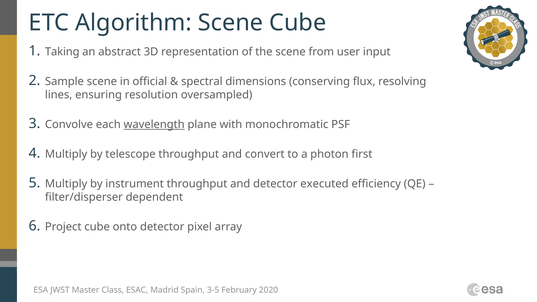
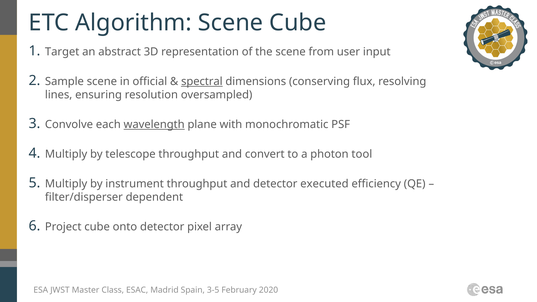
Taking: Taking -> Target (62, 52)
spectral underline: none -> present (202, 82)
first: first -> tool (362, 154)
